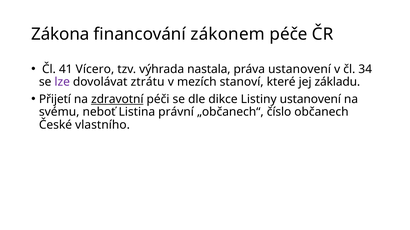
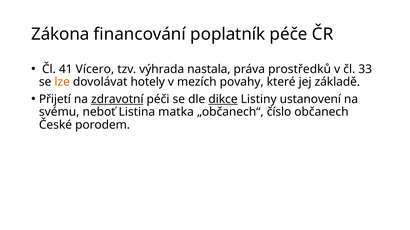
zákonem: zákonem -> poplatník (228, 34)
práva ustanovení: ustanovení -> prostředků (300, 69)
34: 34 -> 33 (365, 69)
lze colour: purple -> orange (62, 82)
ztrátu: ztrátu -> hotely (148, 82)
stanoví: stanoví -> povahy (242, 82)
základu: základu -> základě (337, 82)
dikce underline: none -> present (223, 99)
právní: právní -> matka (176, 112)
vlastního: vlastního -> porodem (103, 125)
